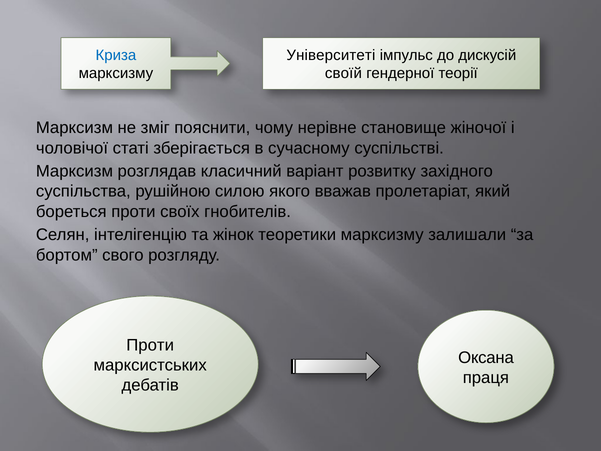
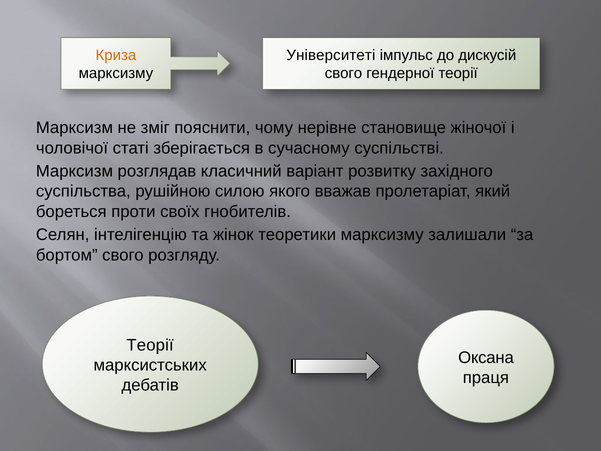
Криза colour: blue -> orange (116, 55)
своїй: своїй -> свого (344, 73)
Проти: Проти -> Теорії (150, 345)
